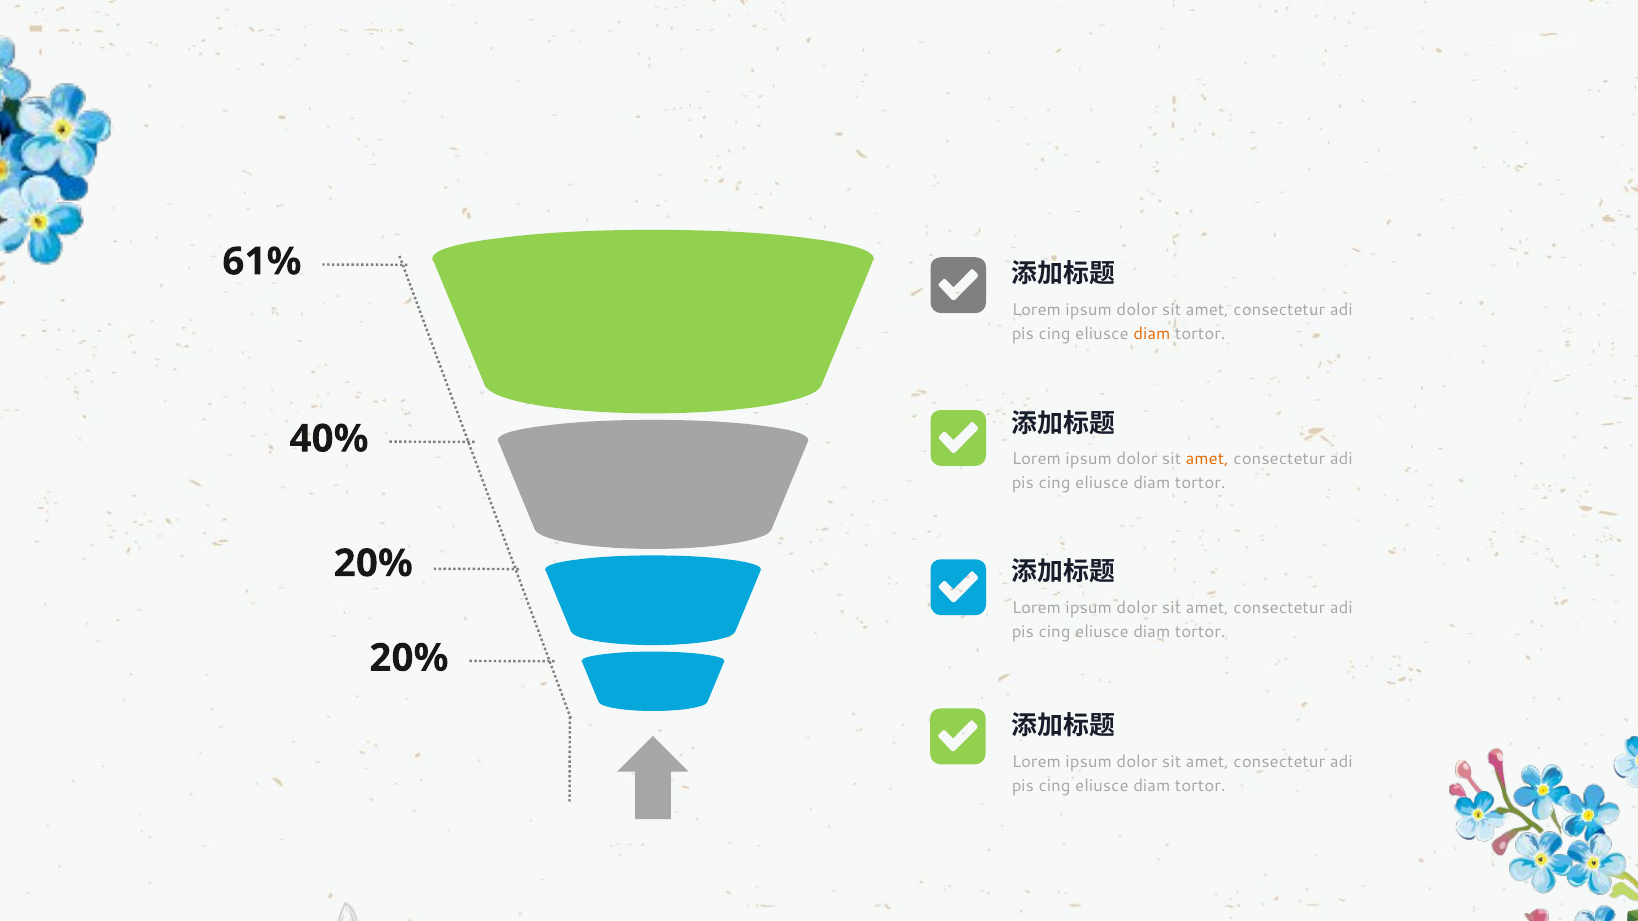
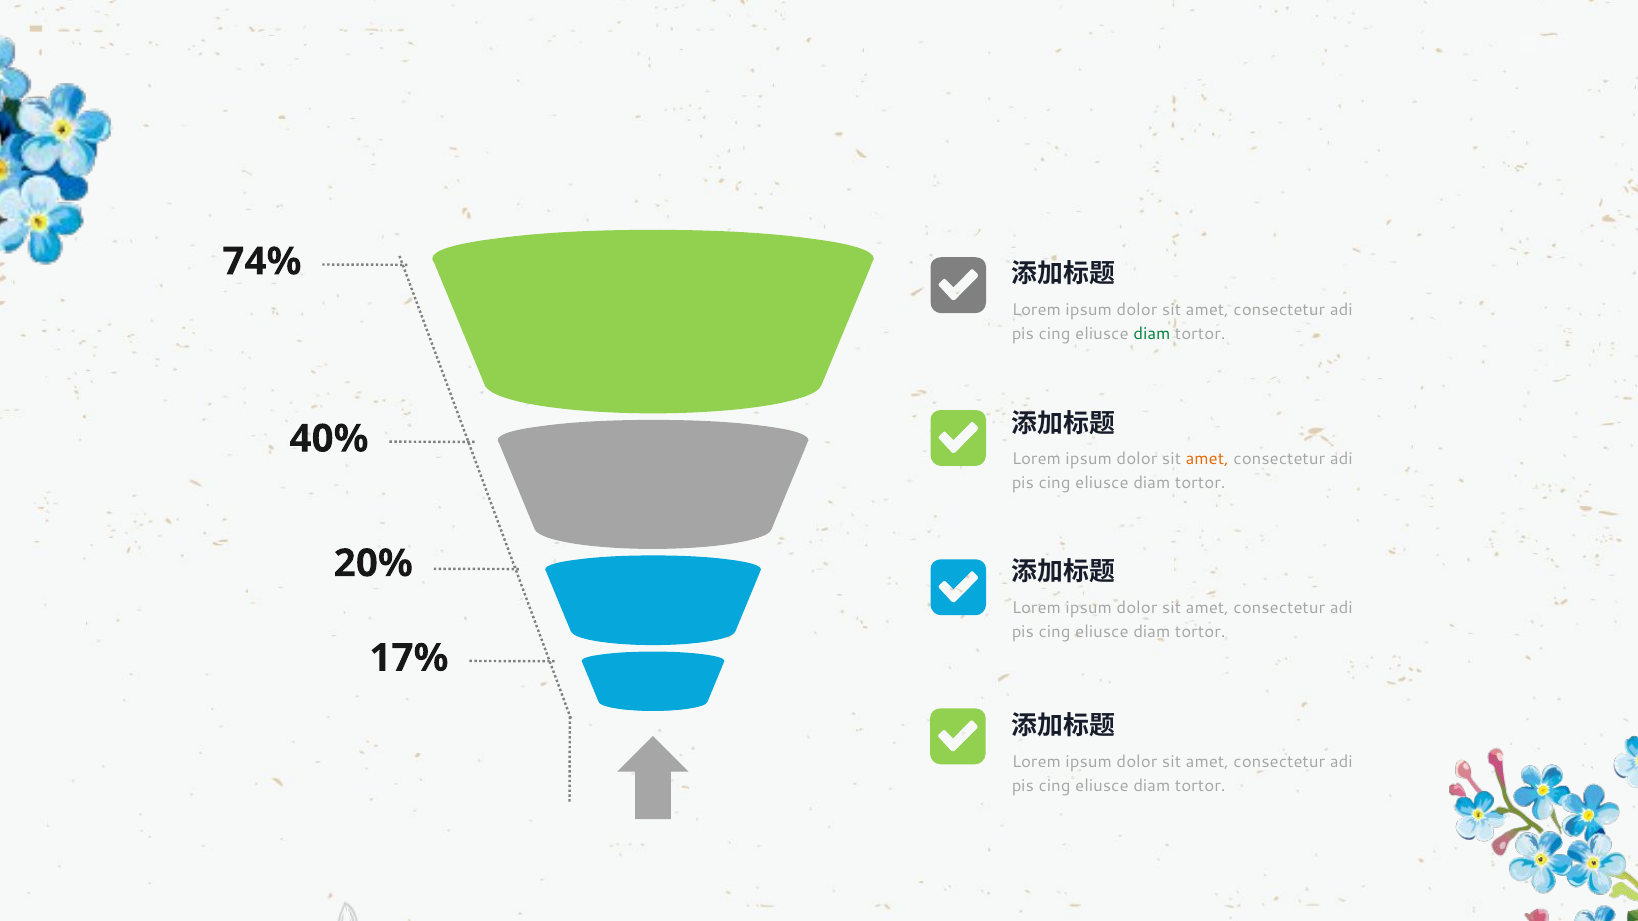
61%: 61% -> 74% (262, 262)
diam colour: orange -> green (1152, 334)
20%: 20% -> 17% (409, 658)
